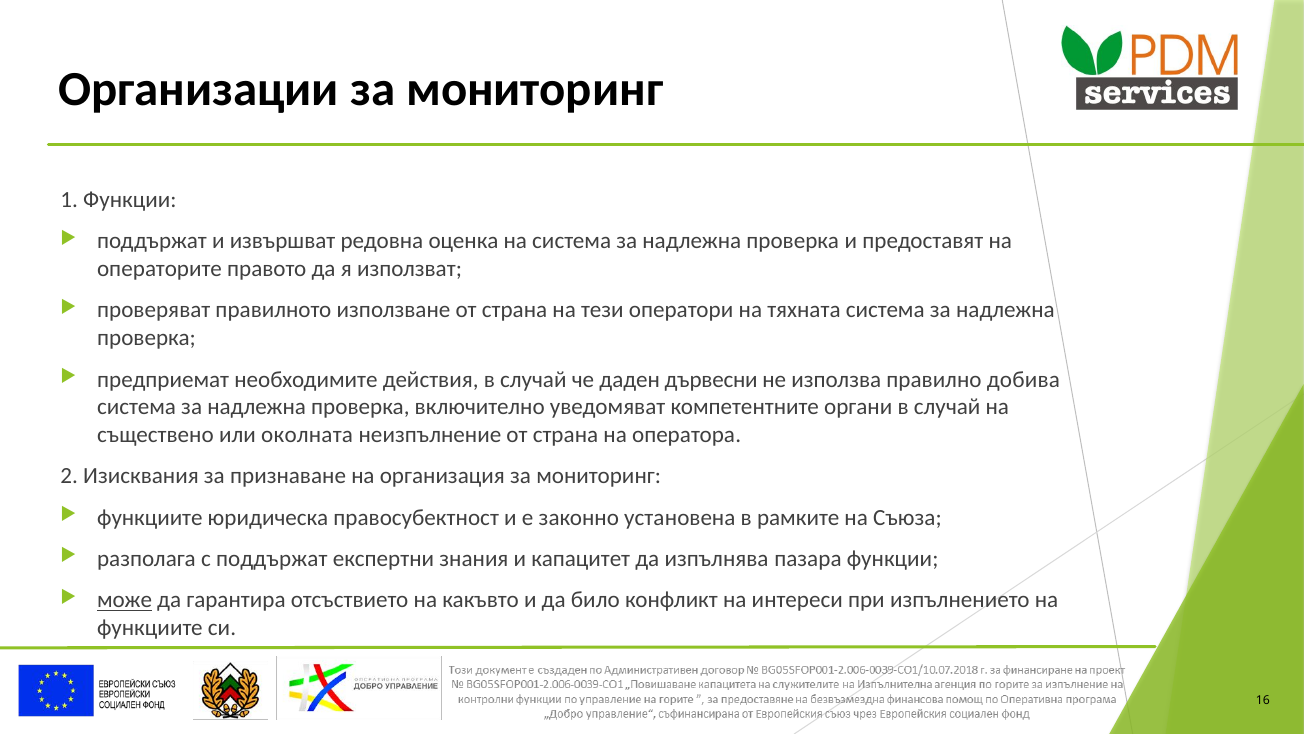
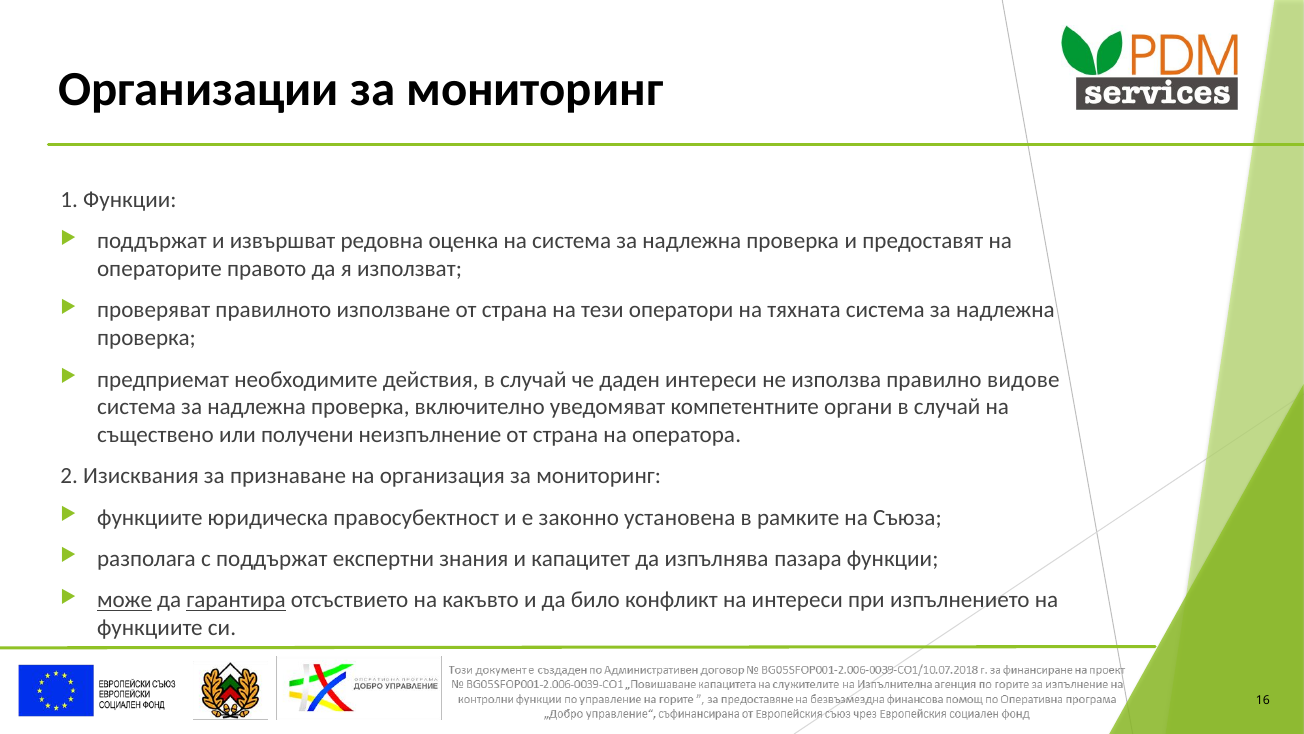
даден дървесни: дървесни -> интереси (711, 379)
добива: добива -> видове (1023, 379)
околната: околната -> получени (307, 435)
гарантира underline: none -> present (236, 600)
